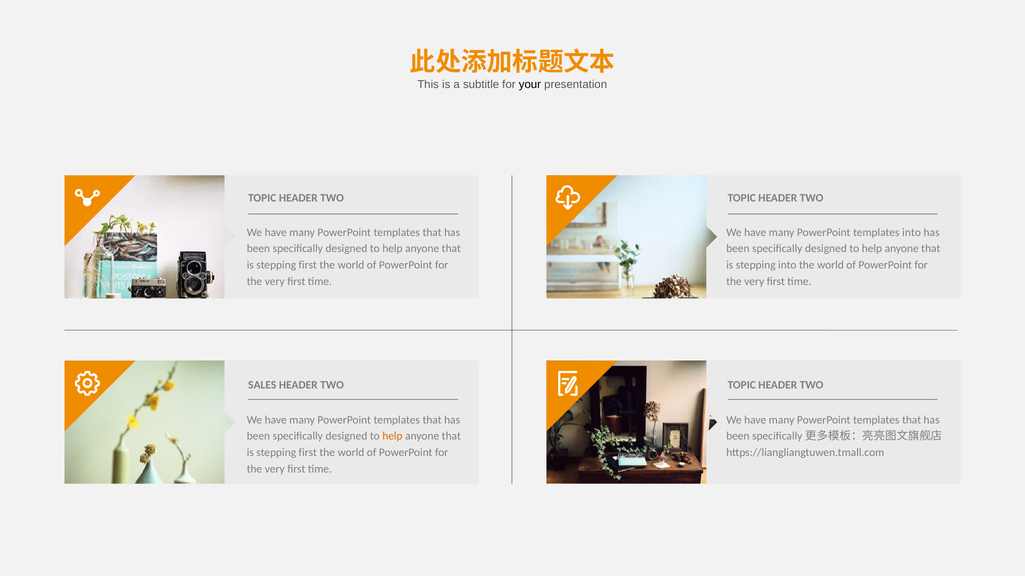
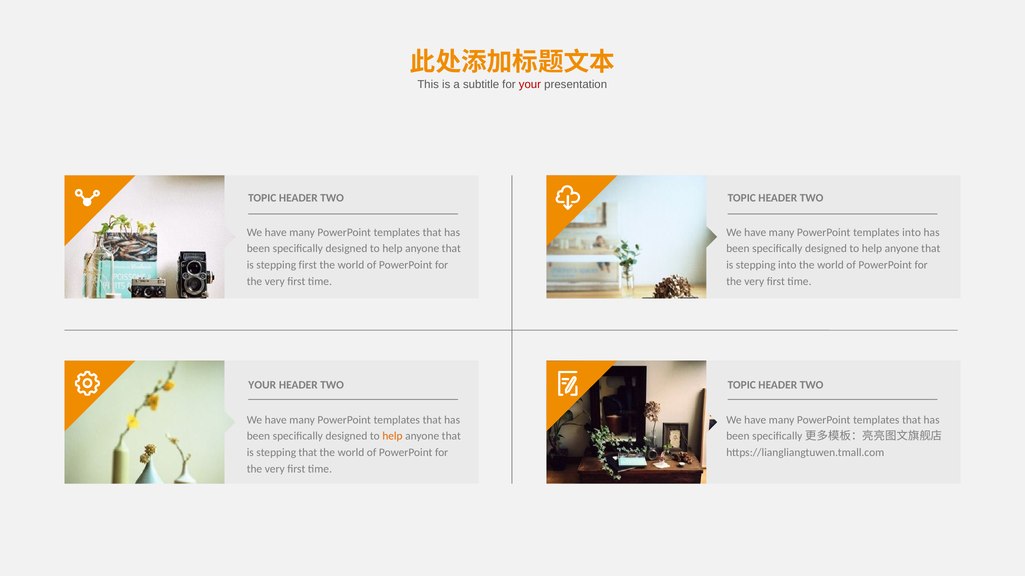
your colour: black -> red (530, 84)
SALES: SALES -> YOUR (262, 385)
first: first -> that (308, 453)
